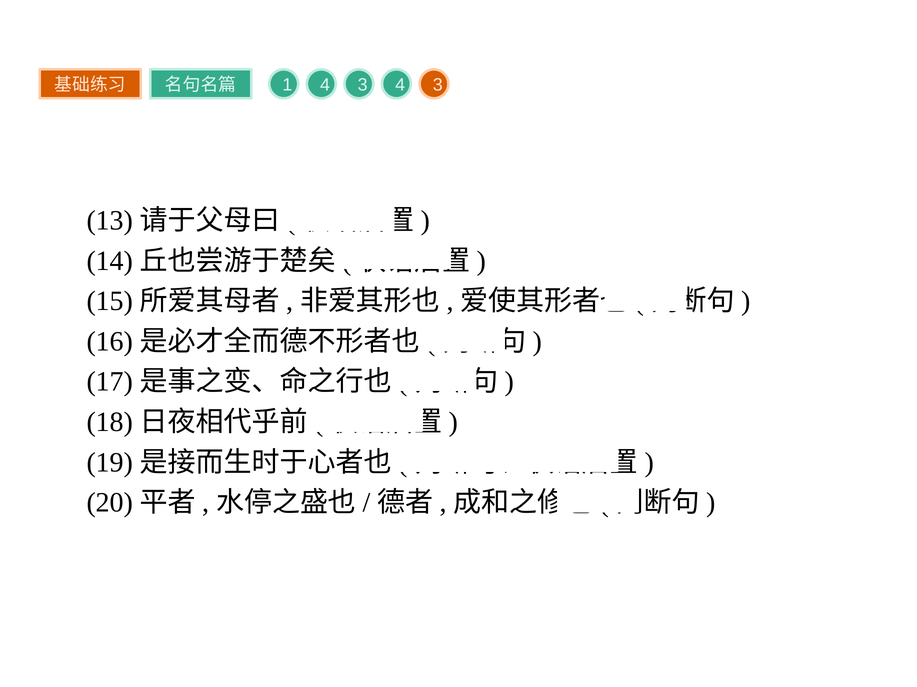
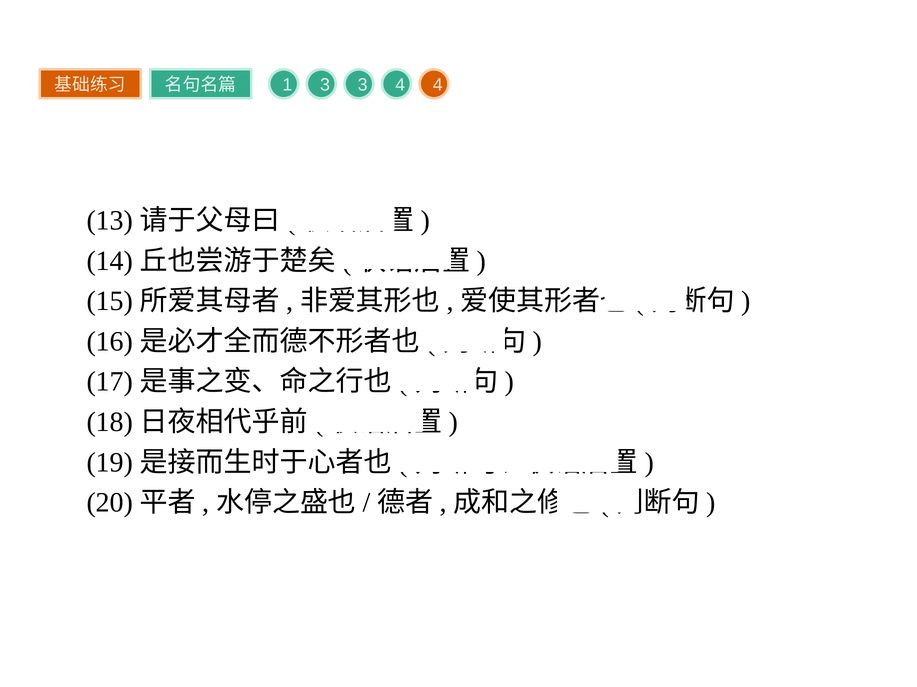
1 4: 4 -> 3 (325, 85)
3 4 3: 3 -> 4 (438, 85)
